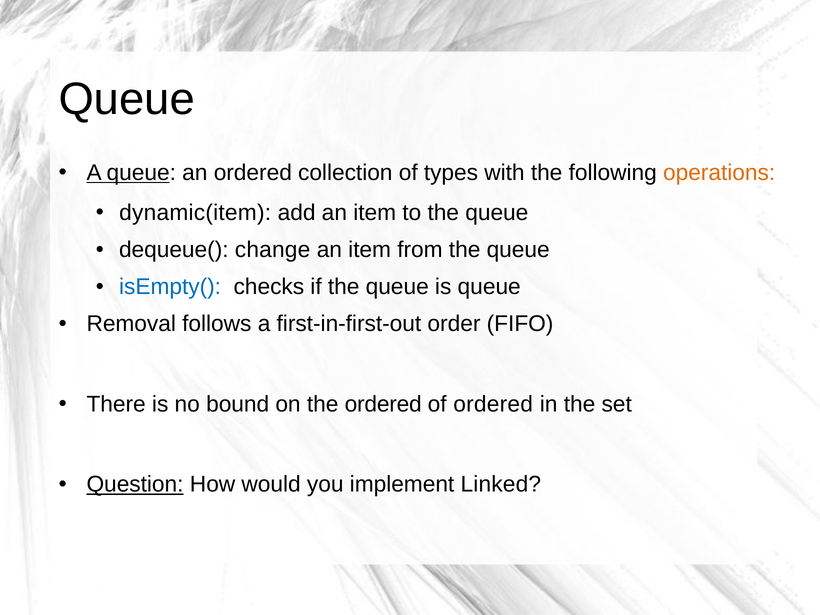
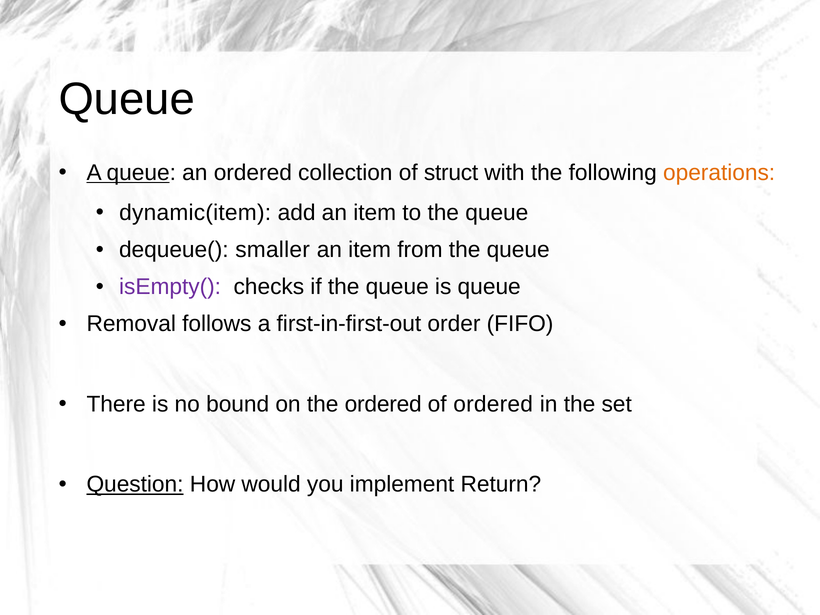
types: types -> struct (451, 173)
change: change -> smaller (273, 250)
isEmpty( colour: blue -> purple (170, 287)
Linked: Linked -> Return (501, 484)
